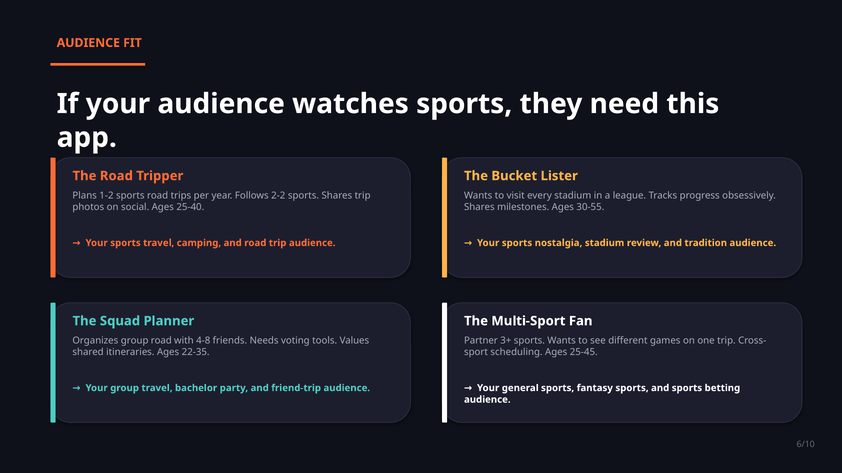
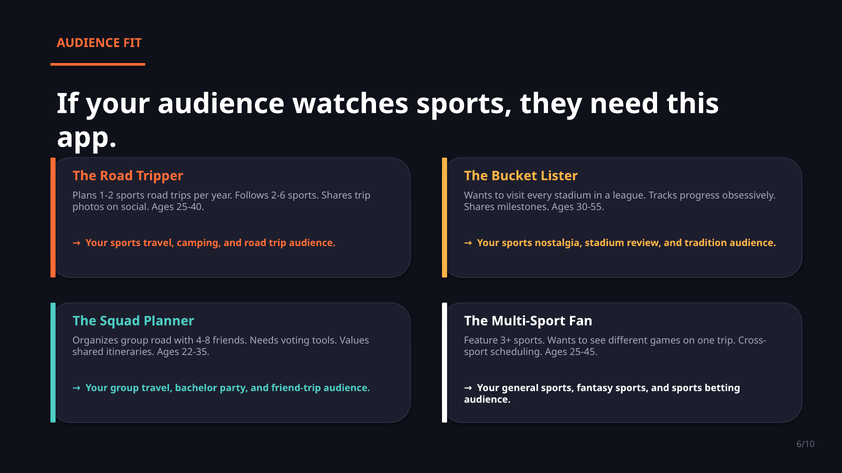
2-2: 2-2 -> 2-6 (278, 196)
Partner: Partner -> Feature (481, 341)
